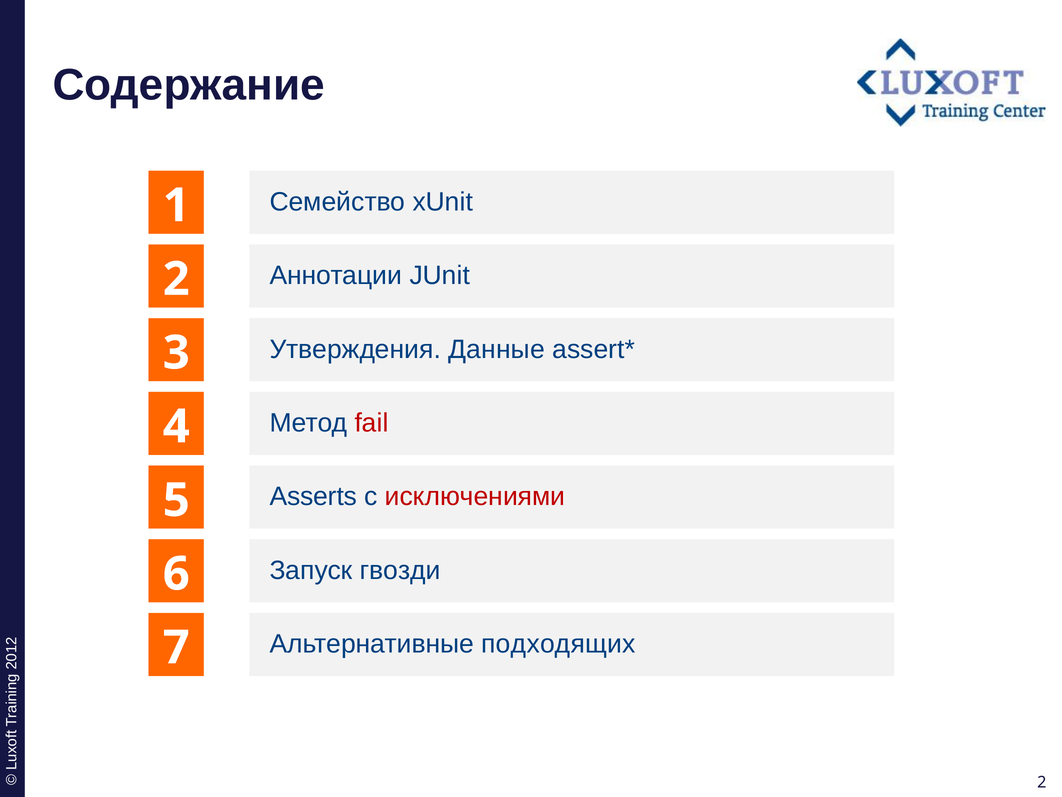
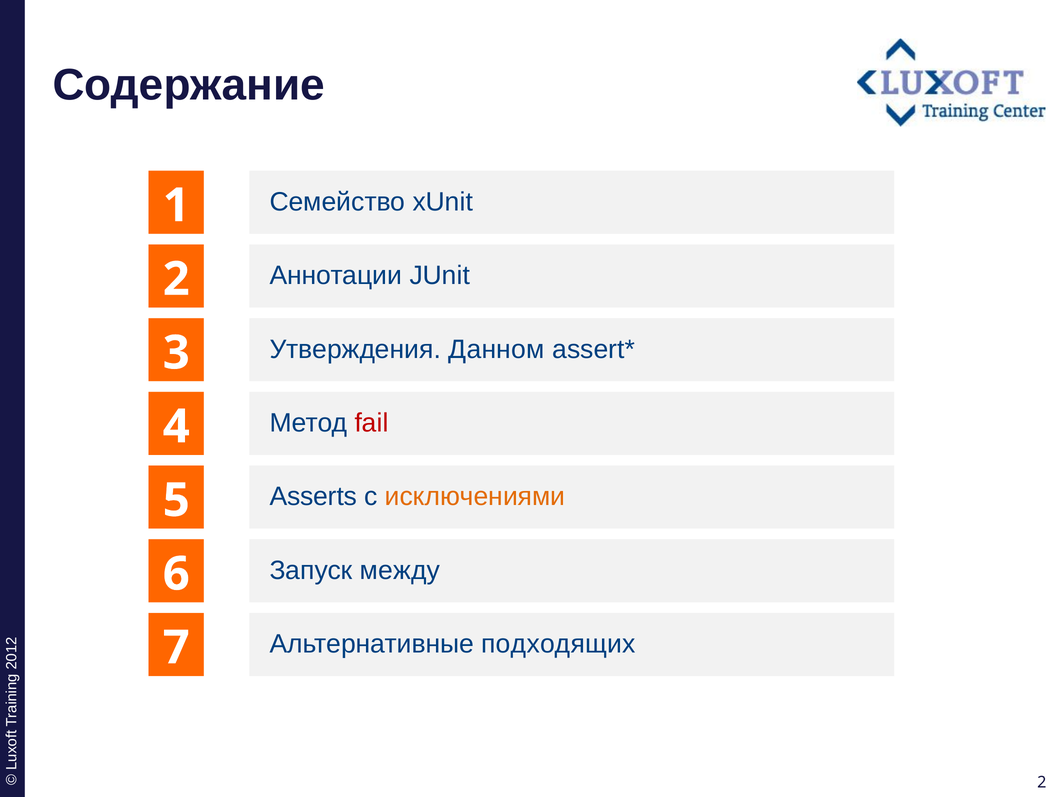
Данные: Данные -> Данном (496, 349)
исключениями colour: red -> orange (475, 496)
гвозди: гвозди -> между (400, 570)
